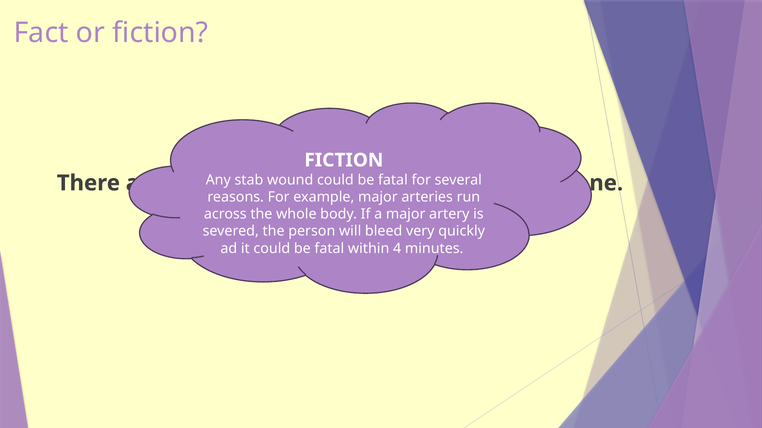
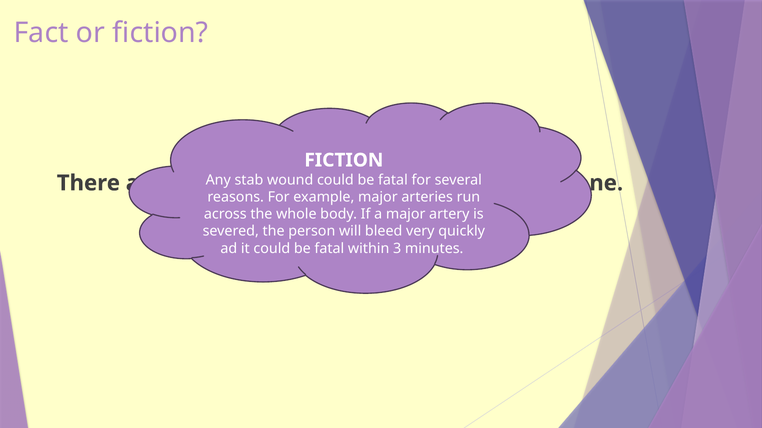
4: 4 -> 3 (397, 249)
